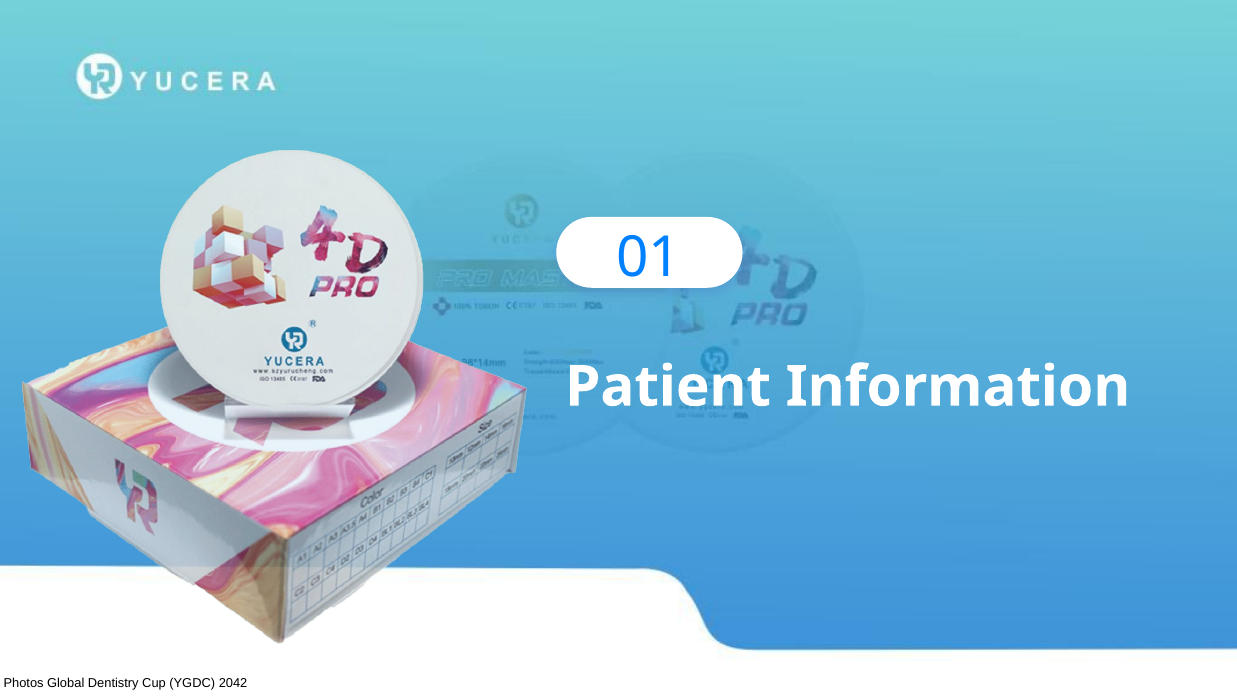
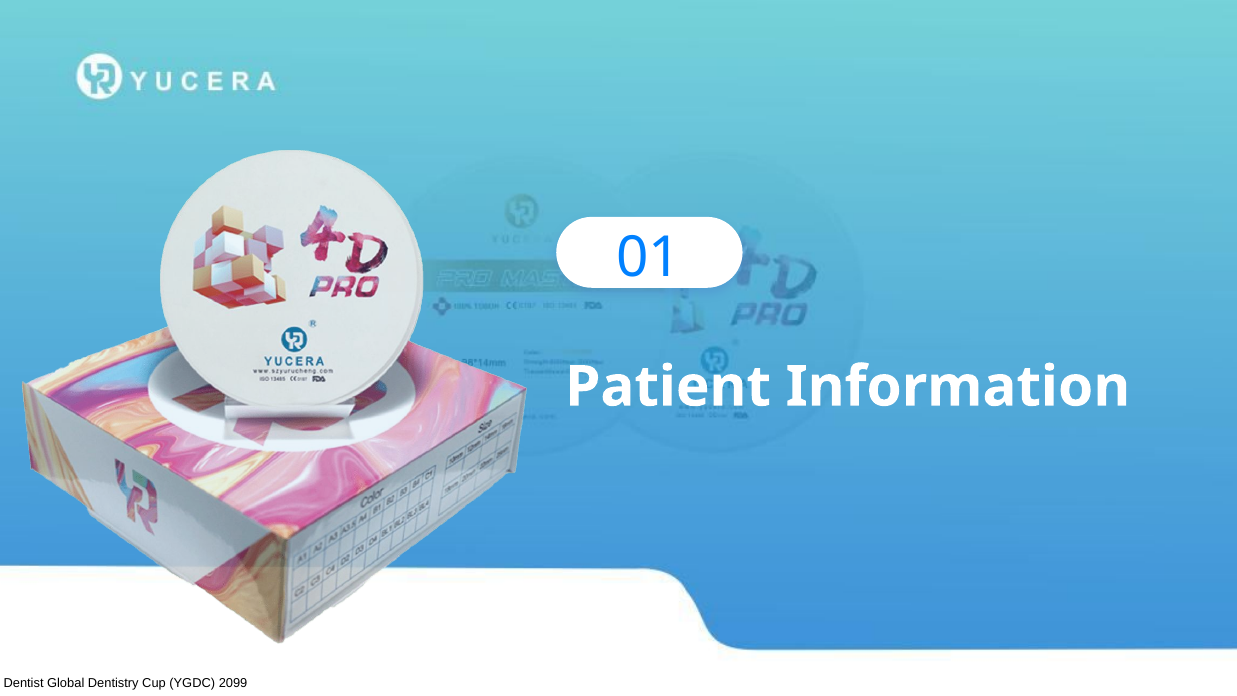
Photos: Photos -> Dentist (24, 683)
2042: 2042 -> 2099 (233, 683)
